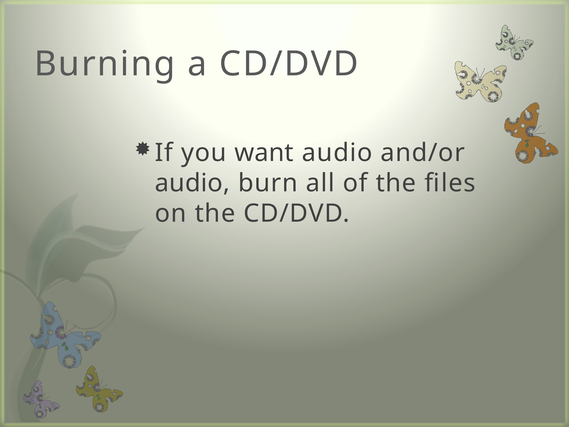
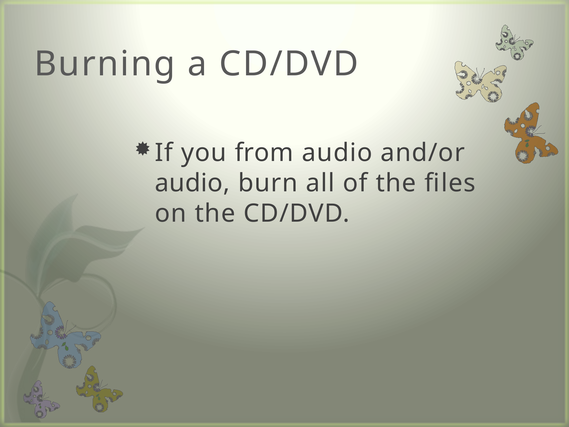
want: want -> from (264, 153)
